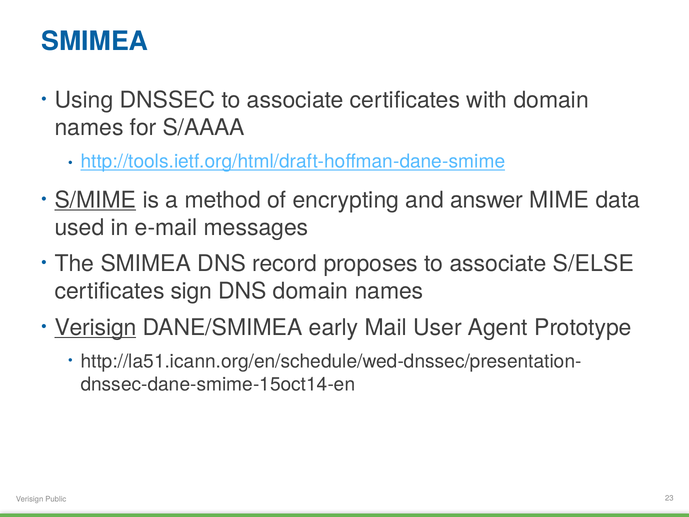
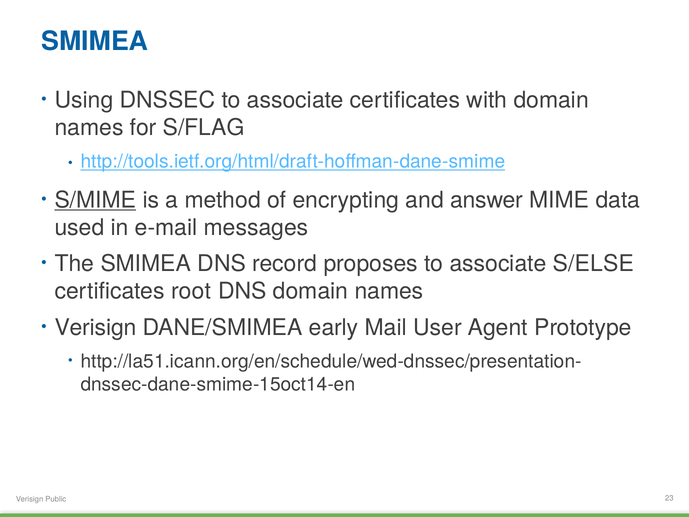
S/AAAA: S/AAAA -> S/FLAG (204, 128)
sign: sign -> root (191, 291)
Verisign underline: present -> none (95, 327)
